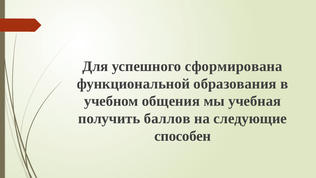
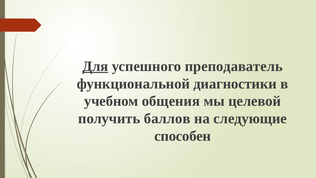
Для underline: none -> present (95, 66)
сформирована: сформирована -> преподаватель (234, 66)
образования: образования -> диагностики (235, 84)
учебная: учебная -> целевой (255, 101)
